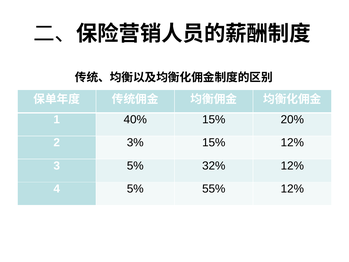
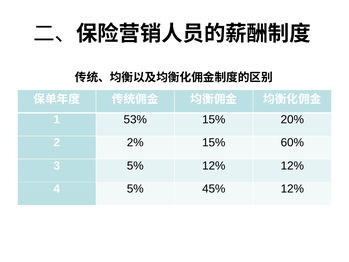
40%: 40% -> 53% (135, 119)
3%: 3% -> 2% (135, 143)
15% 12%: 12% -> 60% (292, 143)
5% 32%: 32% -> 12% (214, 166)
55%: 55% -> 45% (214, 189)
